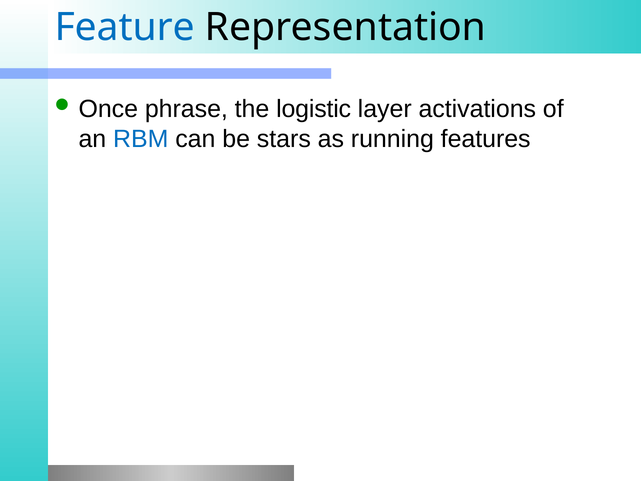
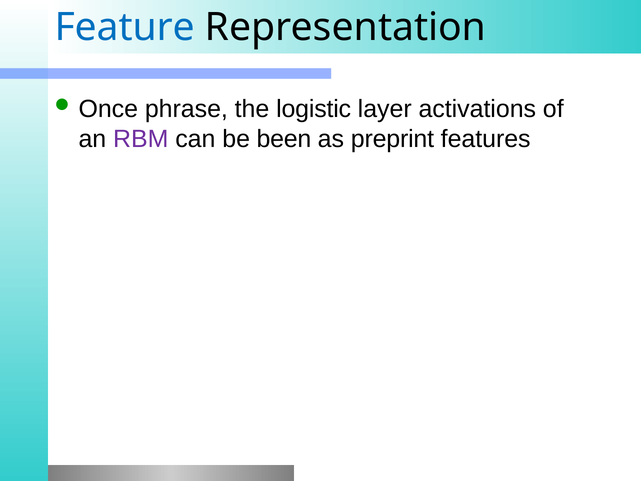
RBM colour: blue -> purple (141, 139)
stars: stars -> been (284, 139)
running: running -> preprint (392, 139)
